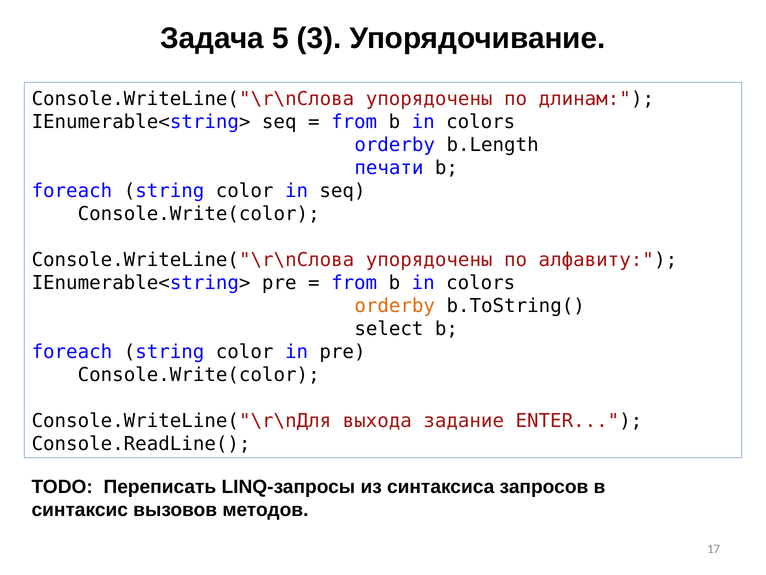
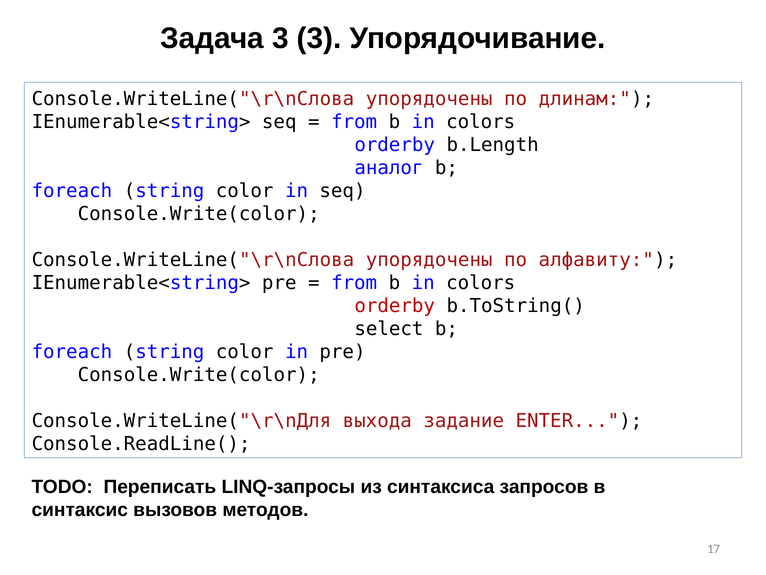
Задача 5: 5 -> 3 (280, 38)
печати: печати -> аналог (389, 168)
orderby colour: orange -> red (395, 306)
